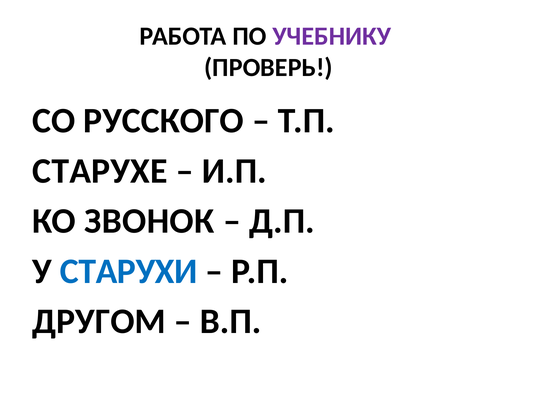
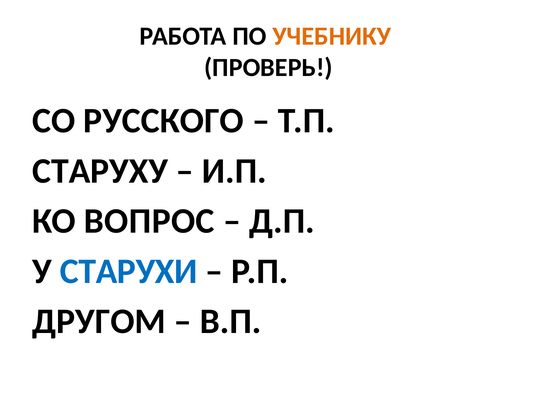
УЧЕБНИКУ colour: purple -> orange (332, 36)
СТАРУХЕ: СТАРУХЕ -> СТАРУХУ (100, 171)
ЗВОНОК: ЗВОНОК -> ВОПРОС (149, 221)
